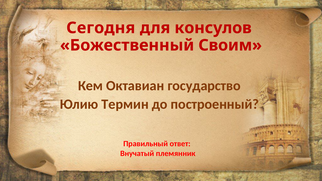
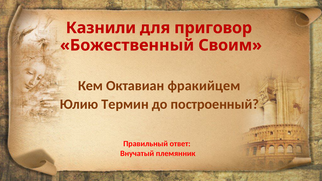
Сегодня: Сегодня -> Казнили (101, 28)
консулов: консулов -> приговор (213, 28)
государство: государство -> фракийцем (204, 86)
